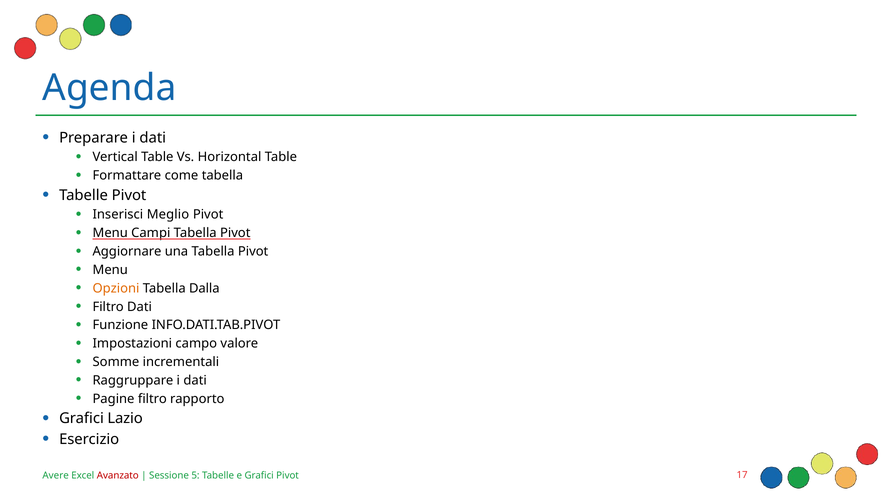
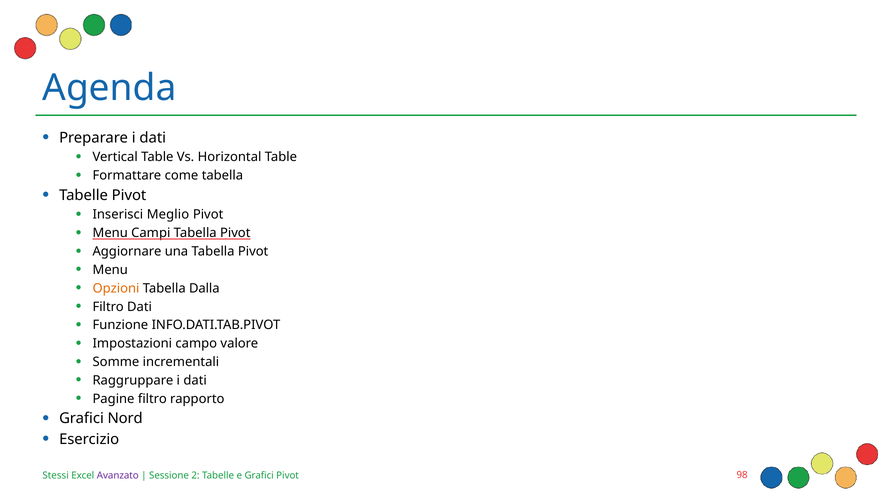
Lazio: Lazio -> Nord (125, 418)
Avere: Avere -> Stessi (56, 475)
Avanzato colour: red -> purple (118, 475)
5: 5 -> 2 (196, 475)
17: 17 -> 98 (742, 475)
